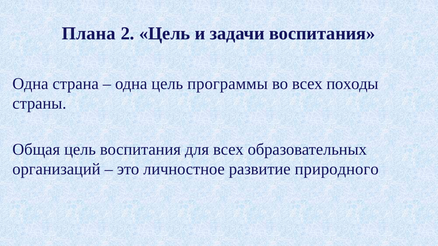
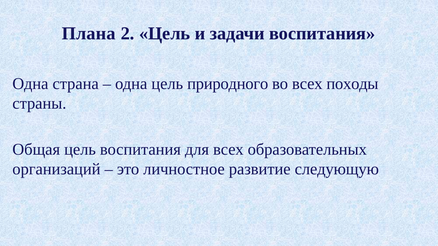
программы: программы -> природного (228, 84)
природного: природного -> следующую (337, 169)
